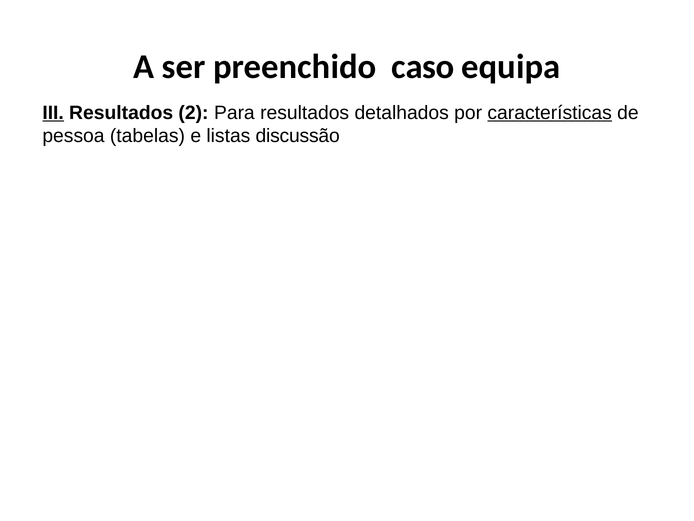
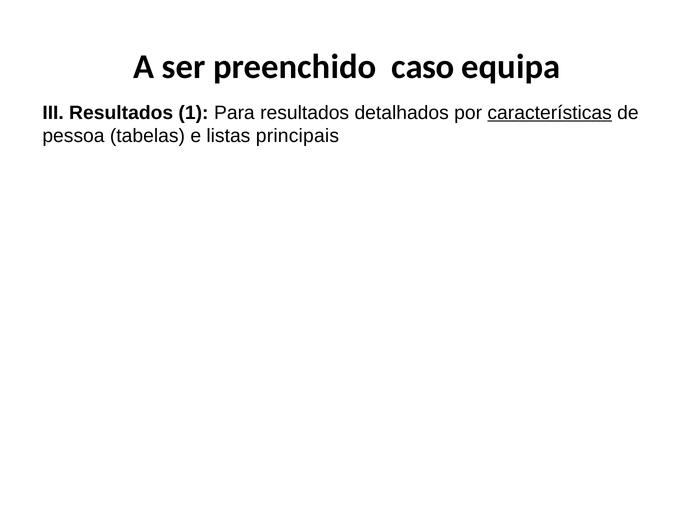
III underline: present -> none (53, 113)
2: 2 -> 1 (193, 113)
discussão: discussão -> principais (297, 136)
